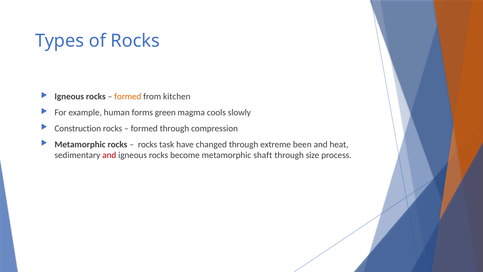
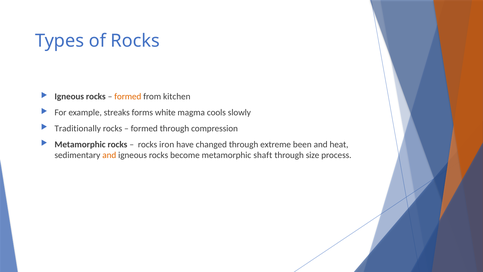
human: human -> streaks (117, 112)
green: green -> white (165, 112)
Construction: Construction -> Traditionally (78, 128)
task: task -> iron (167, 144)
and colour: red -> orange (109, 155)
